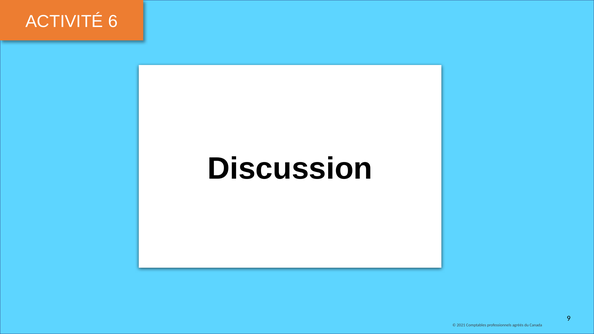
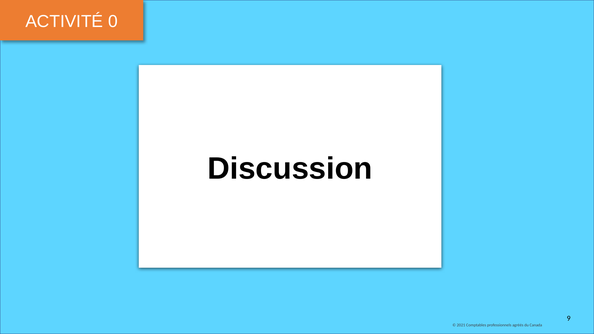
6: 6 -> 0 (113, 21)
